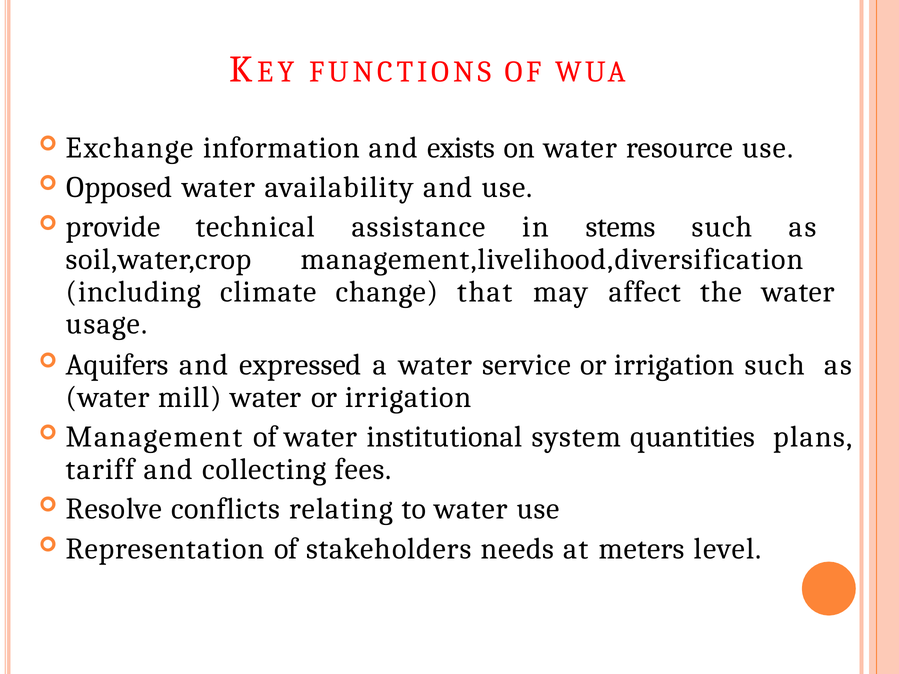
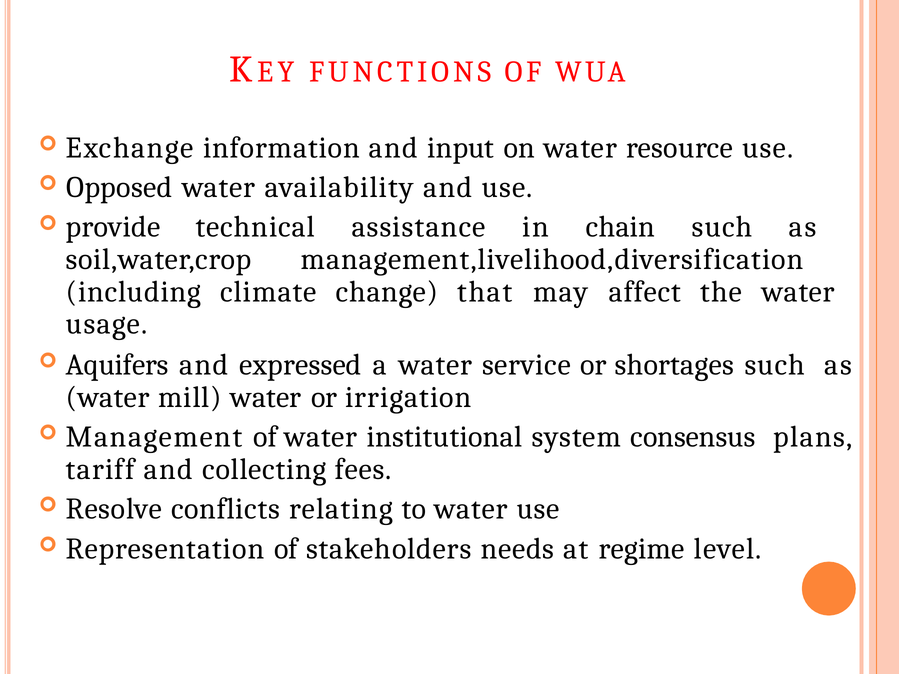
exists: exists -> input (461, 148)
stems: stems -> chain (620, 227)
service or irrigation: irrigation -> shortages (674, 365)
quantities: quantities -> consensus (693, 437)
meters: meters -> regime (642, 549)
